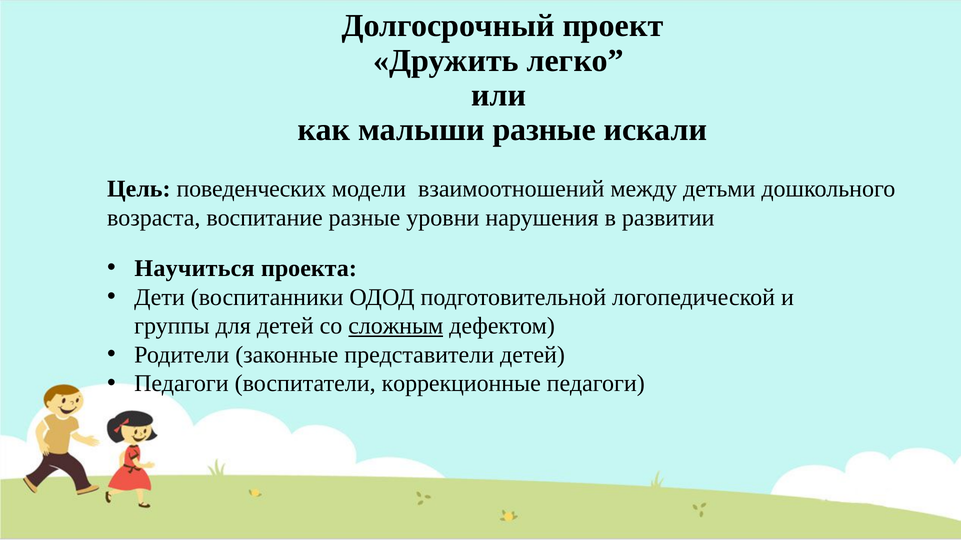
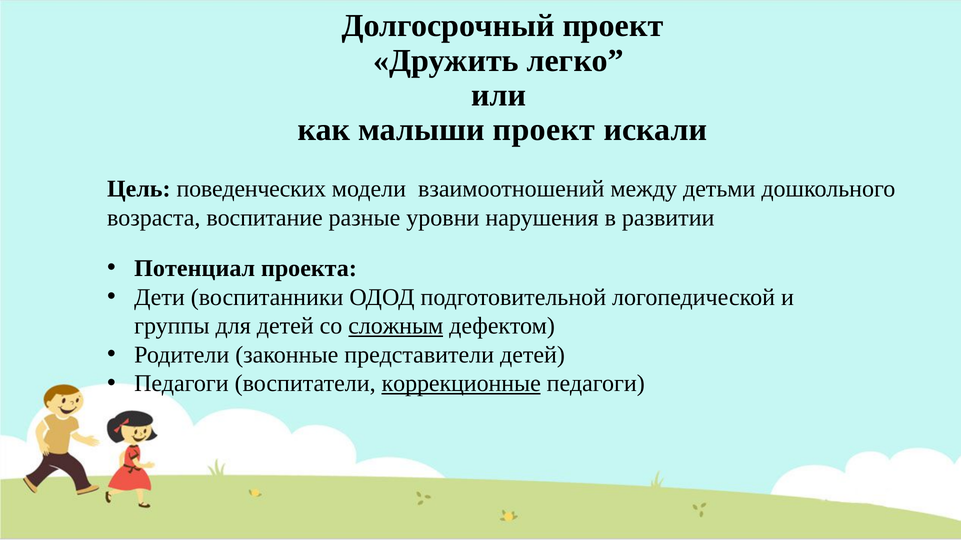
малыши разные: разные -> проект (544, 130)
Научиться: Научиться -> Потенциал (195, 269)
коррекционные underline: none -> present (461, 384)
